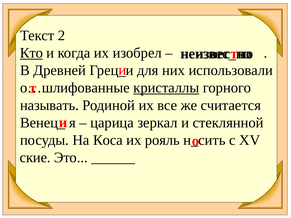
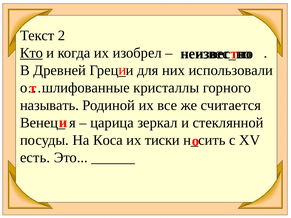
кристаллы underline: present -> none (166, 88)
рояль: рояль -> тиски (162, 140)
ские: ские -> есть (35, 158)
